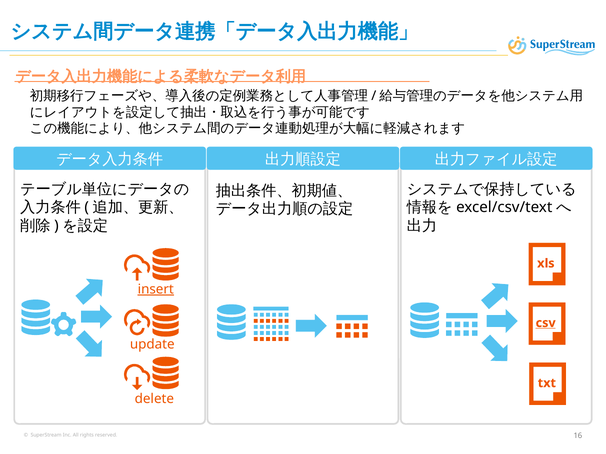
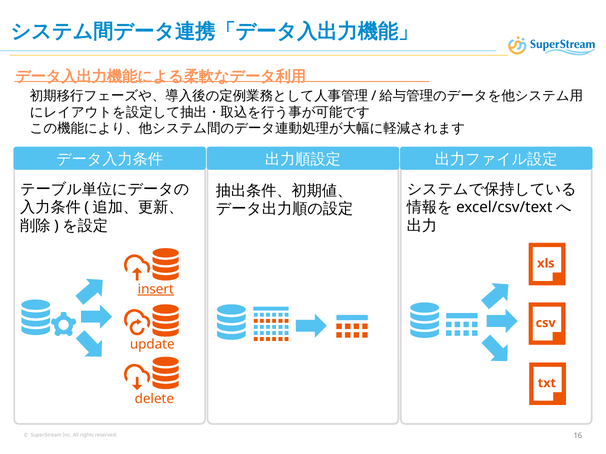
csv underline: present -> none (546, 323)
